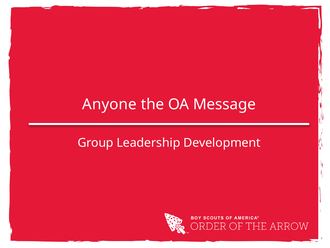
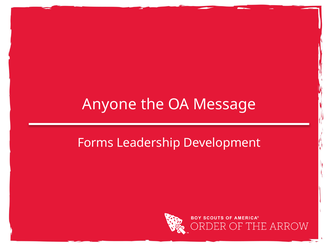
Group: Group -> Forms (95, 143)
